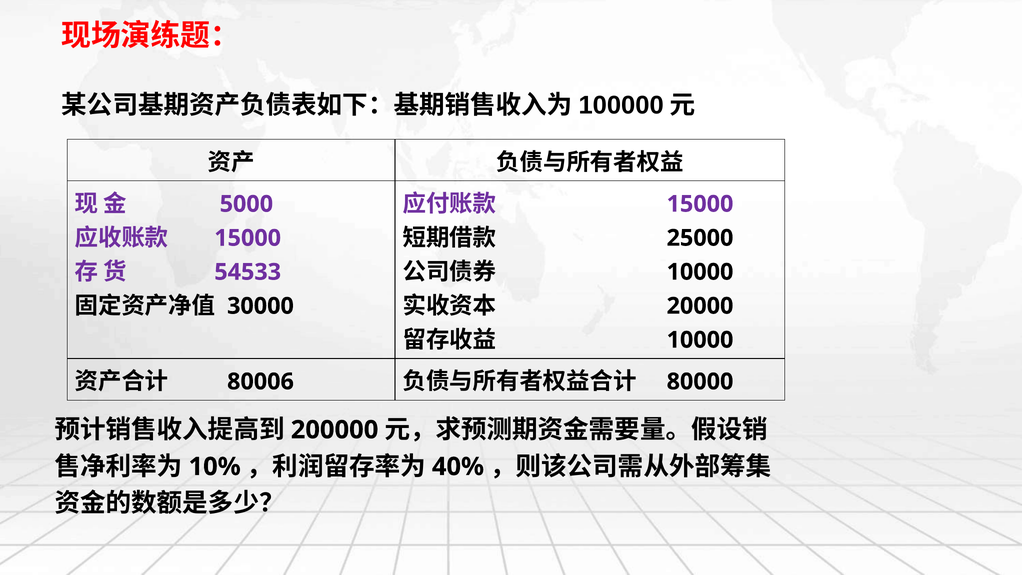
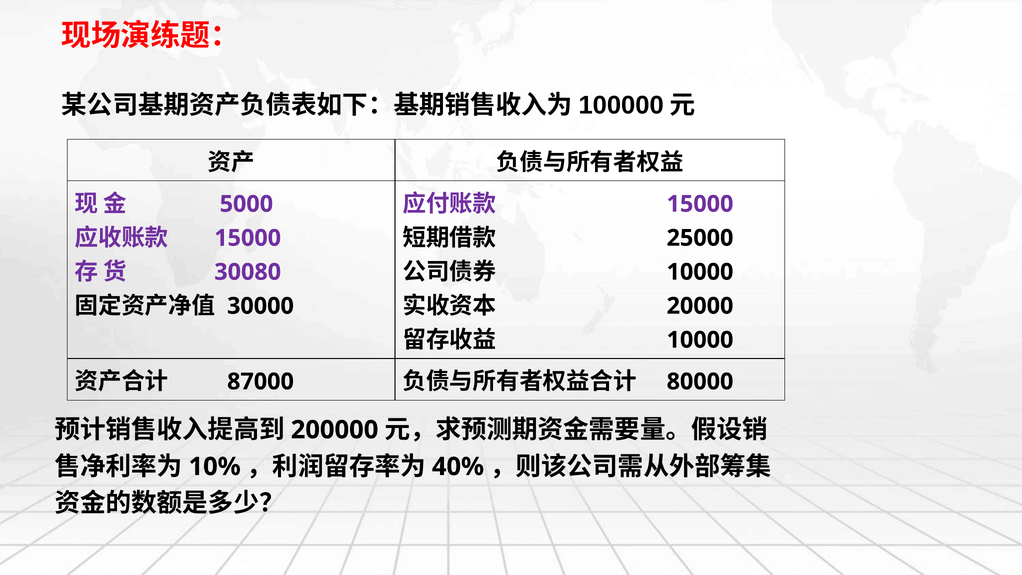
54533: 54533 -> 30080 (248, 272)
80006: 80006 -> 87000 (260, 382)
